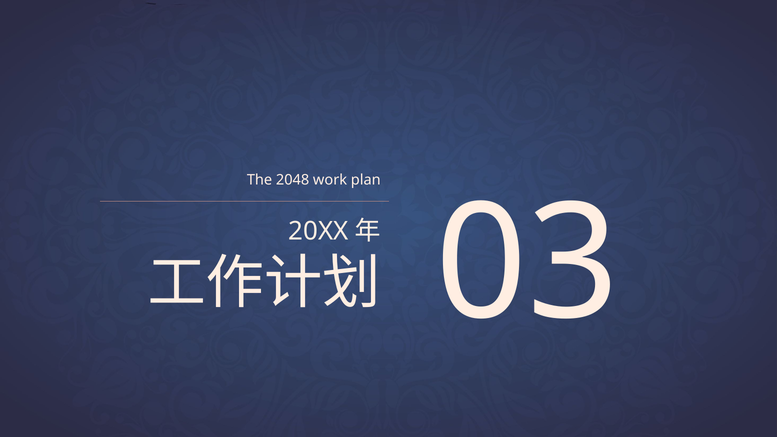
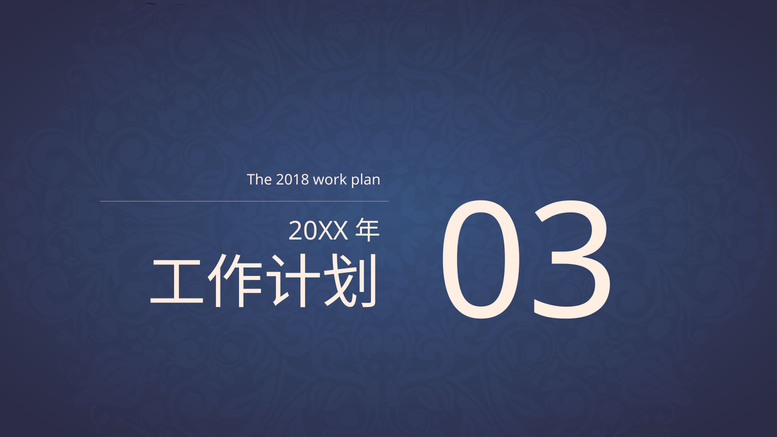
2048: 2048 -> 2018 (293, 180)
